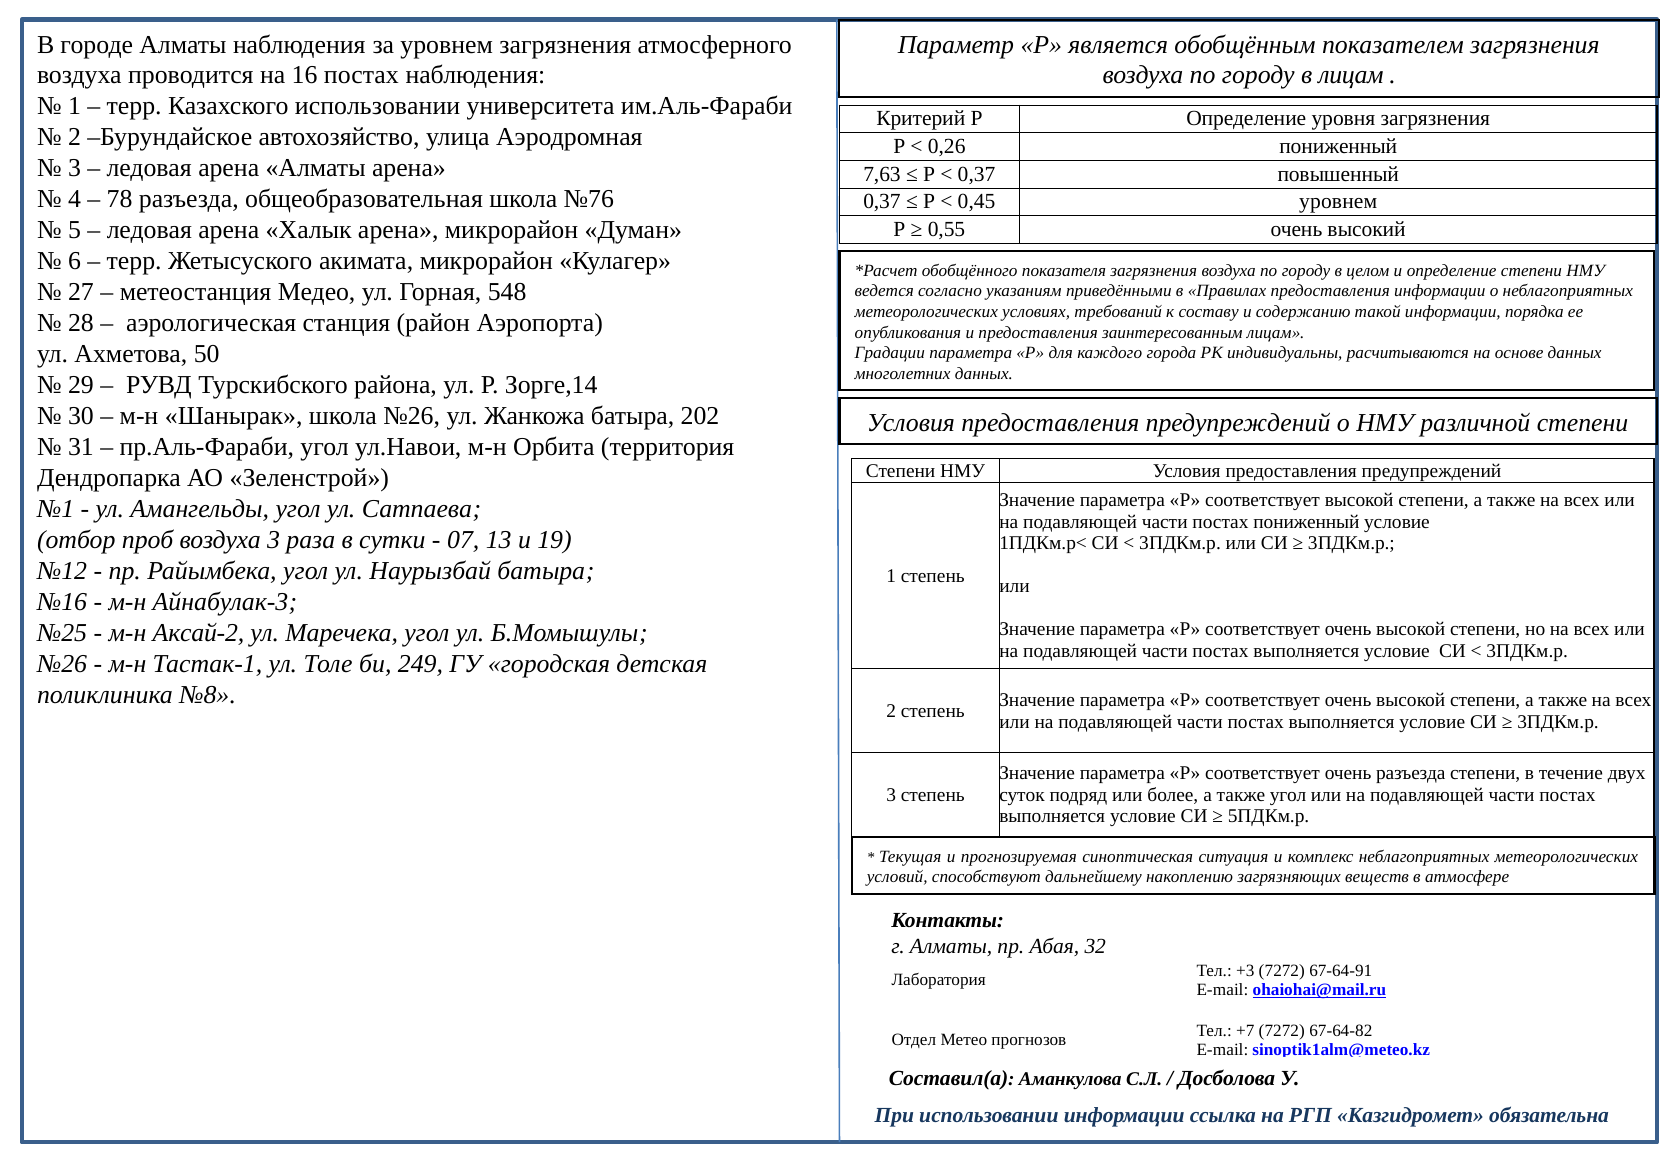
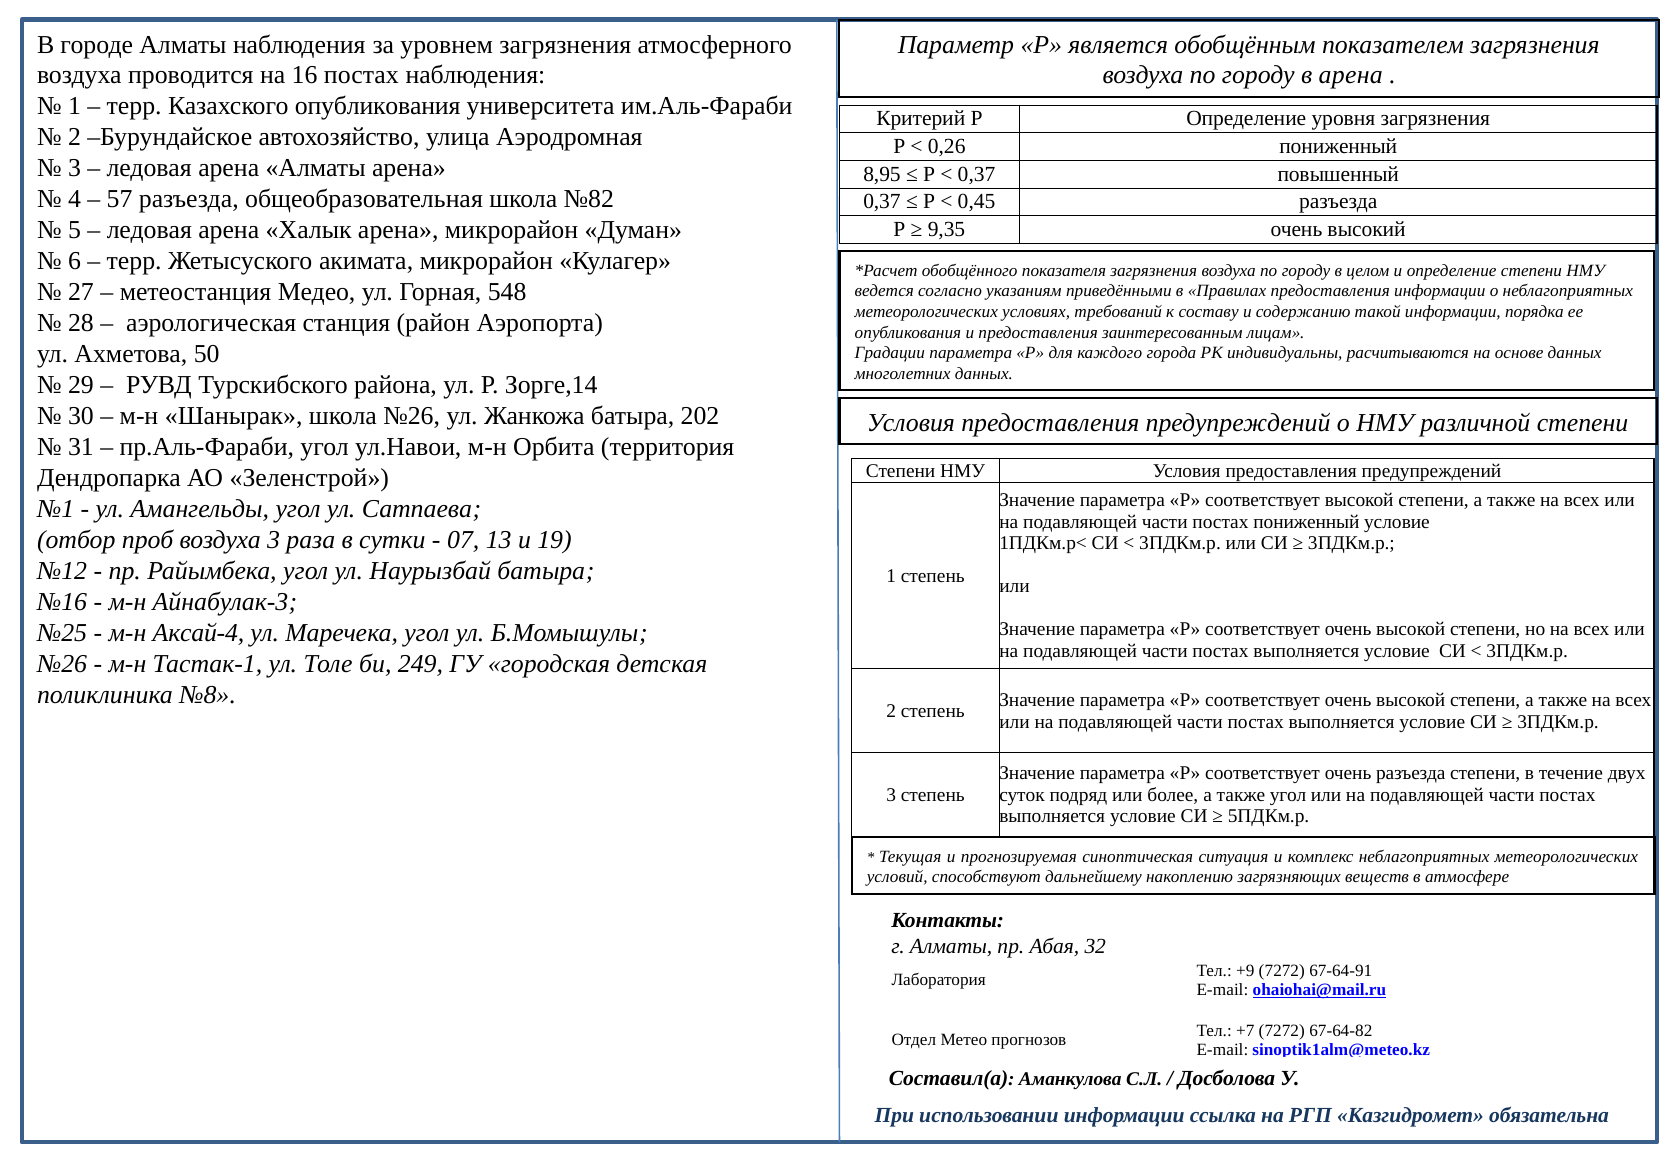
в лицам: лицам -> арена (1351, 76)
Казахского использовании: использовании -> опубликования (378, 106)
7,63: 7,63 -> 8,95 (882, 174)
78: 78 -> 57 (120, 199)
№76: №76 -> №82 (589, 199)
0,45 уровнем: уровнем -> разъезда (1338, 202)
0,55: 0,55 -> 9,35 (947, 230)
Аксай-2: Аксай-2 -> Аксай-4 (198, 633)
+3: +3 -> +9 (1245, 971)
